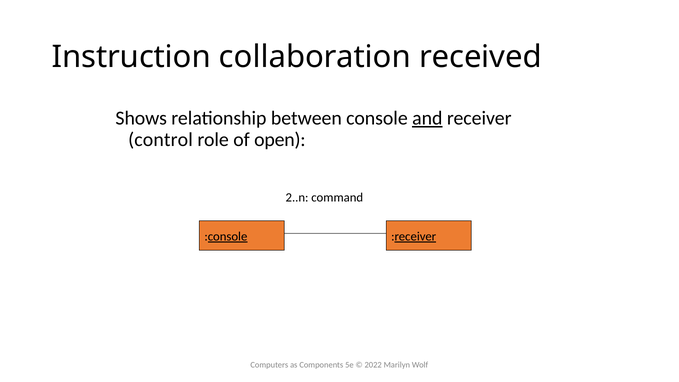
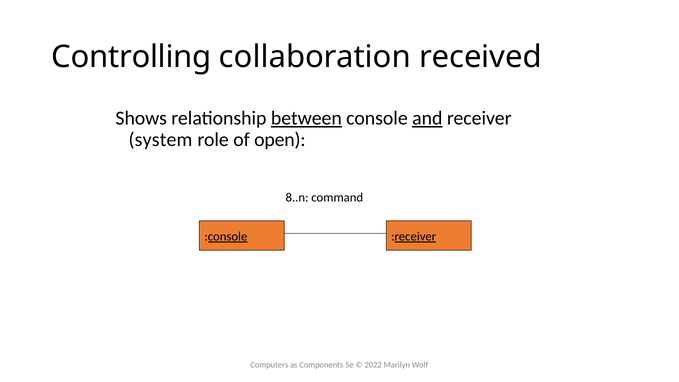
Instruction: Instruction -> Controlling (131, 57)
between underline: none -> present (306, 118)
control: control -> system (160, 140)
2..n: 2..n -> 8..n (297, 198)
